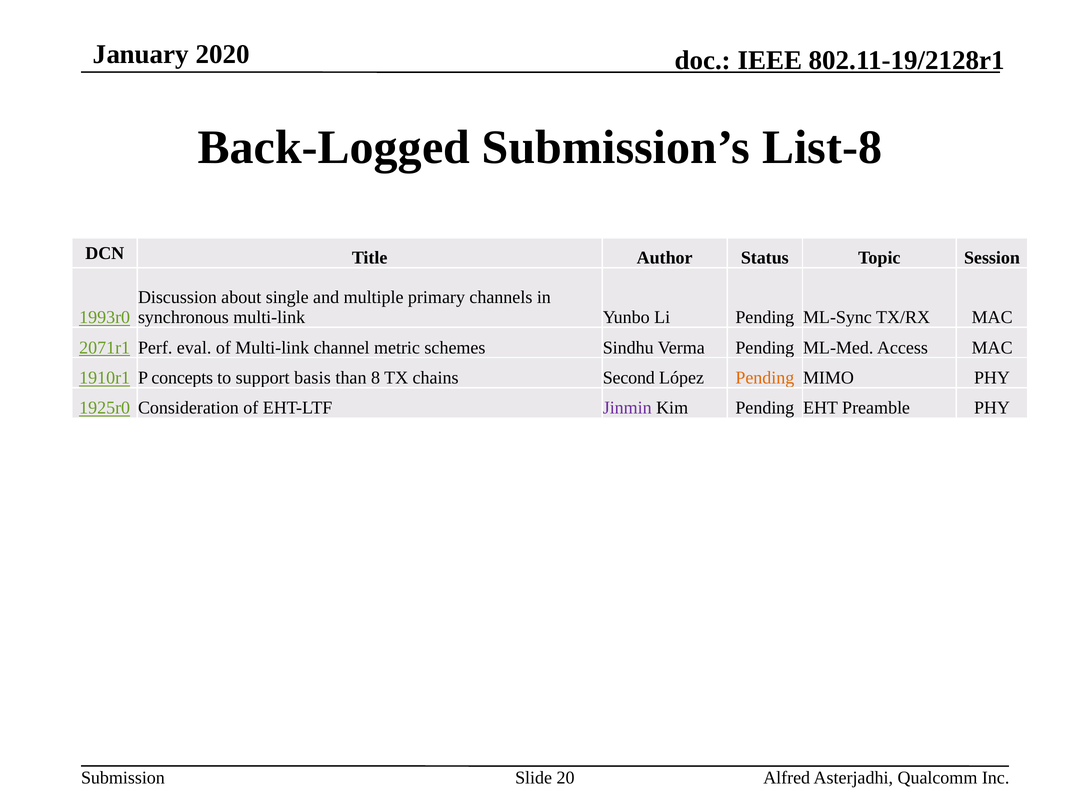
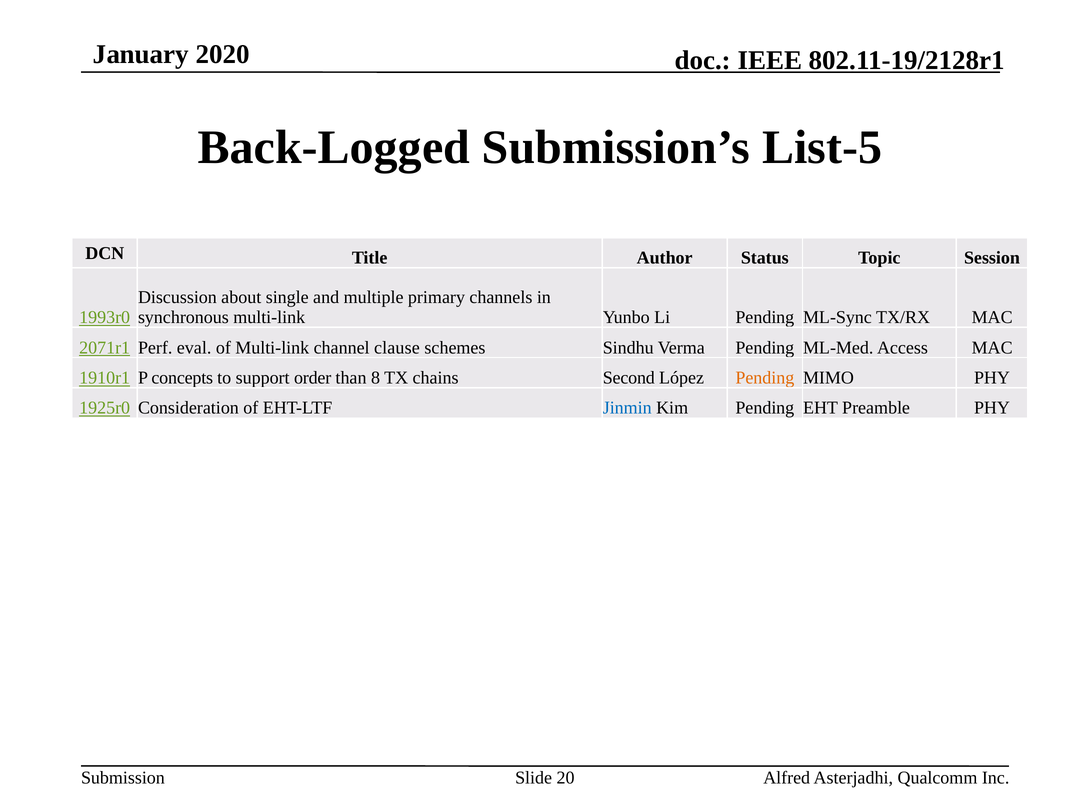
List-8: List-8 -> List-5 (822, 147)
metric: metric -> clause (397, 348)
basis: basis -> order (313, 378)
Jinmin colour: purple -> blue (627, 408)
